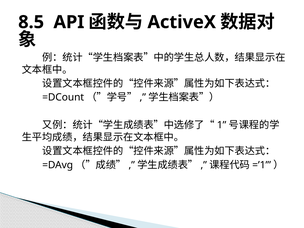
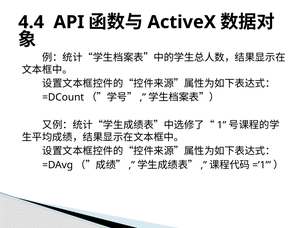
8.5: 8.5 -> 4.4 (31, 22)
